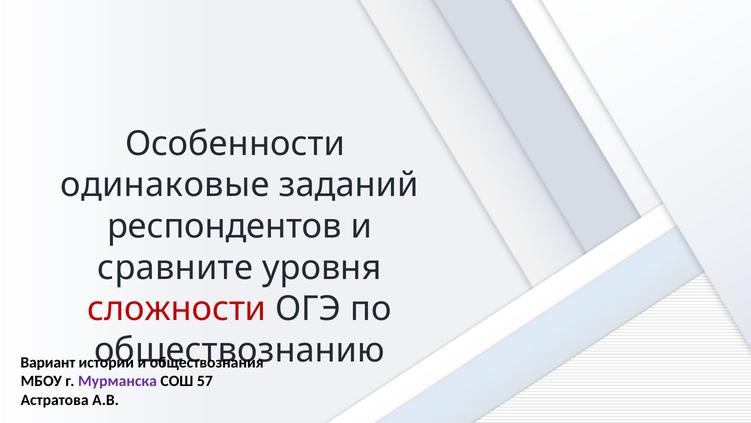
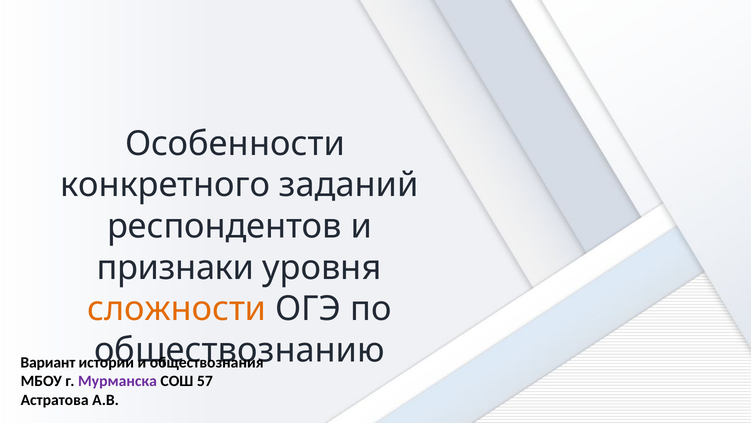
одинаковые: одинаковые -> конкретного (165, 185)
сравните: сравните -> признаки (176, 267)
сложности colour: red -> orange (177, 309)
